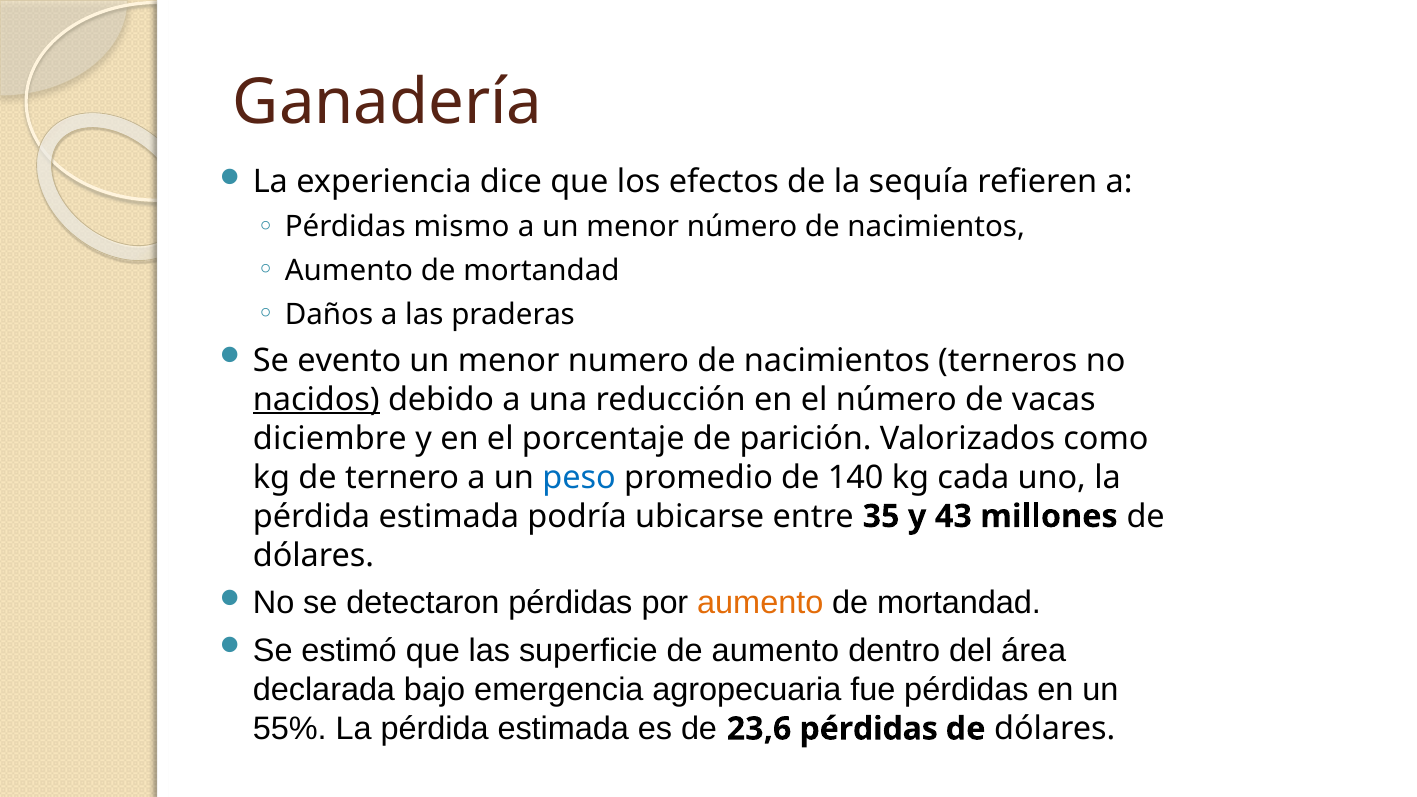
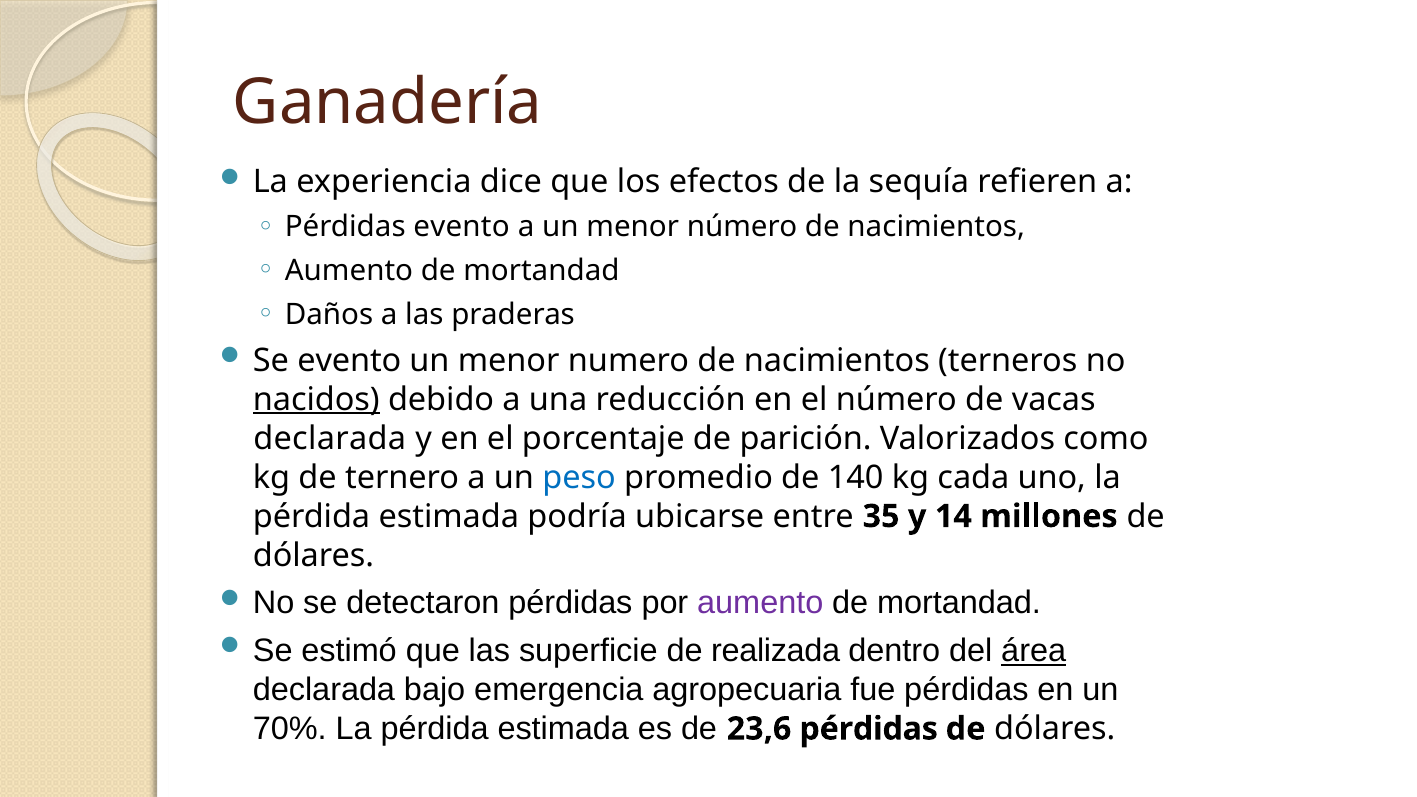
Pérdidas mismo: mismo -> evento (462, 227)
diciembre: diciembre -> declarada (330, 438)
43: 43 -> 14 (953, 516)
aumento colour: orange -> purple (760, 603)
de aumento: aumento -> realizada (776, 651)
área underline: none -> present (1034, 651)
55%: 55% -> 70% (290, 729)
